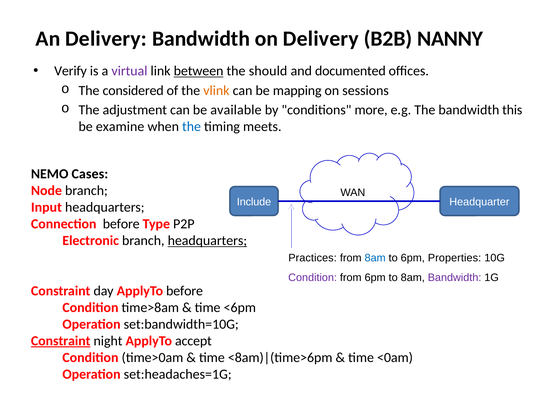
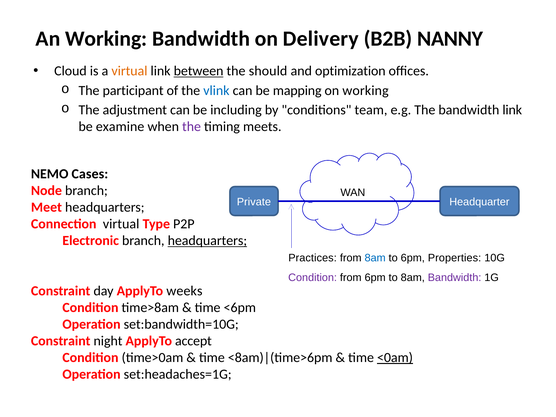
An Delivery: Delivery -> Working (106, 39)
Verify: Verify -> Cloud (70, 71)
virtual colour: purple -> orange (129, 71)
documented: documented -> optimization (350, 71)
considered: considered -> participant (133, 90)
vlink colour: orange -> blue (216, 90)
on sessions: sessions -> working (366, 90)
available: available -> including (236, 110)
more: more -> team (371, 110)
bandwidth this: this -> link (512, 110)
the colour: blue -> purple (192, 127)
Include: Include -> Private (254, 202)
Input: Input -> Meet (46, 207)
Connection before: before -> virtual (121, 224)
ApplyTo before: before -> weeks (184, 291)
Constraint underline: present -> none (61, 341)
<0am underline: none -> present (395, 357)
